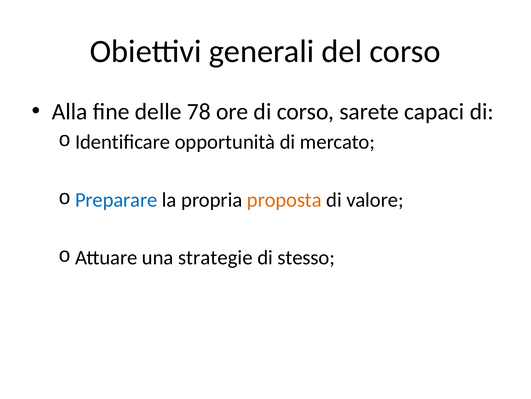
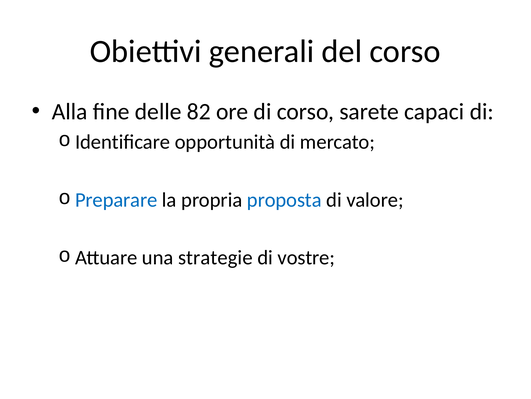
78: 78 -> 82 (199, 111)
proposta colour: orange -> blue (284, 200)
stesso: stesso -> vostre (306, 257)
